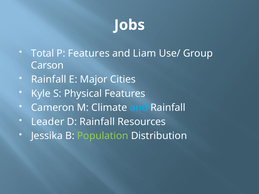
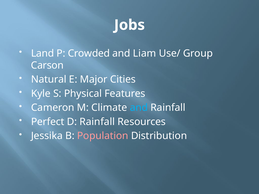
Total: Total -> Land (43, 53)
P Features: Features -> Crowded (89, 53)
Rainfall: Rainfall -> Natural (49, 80)
Leader: Leader -> Perfect (48, 122)
Population colour: light green -> pink (103, 136)
